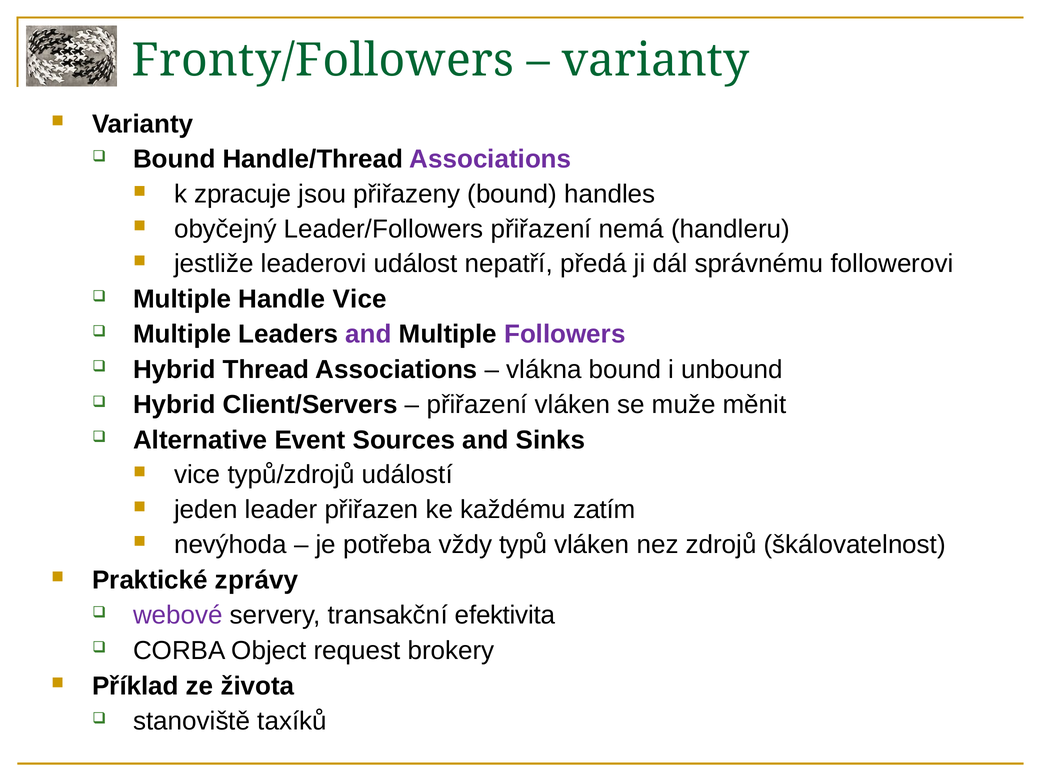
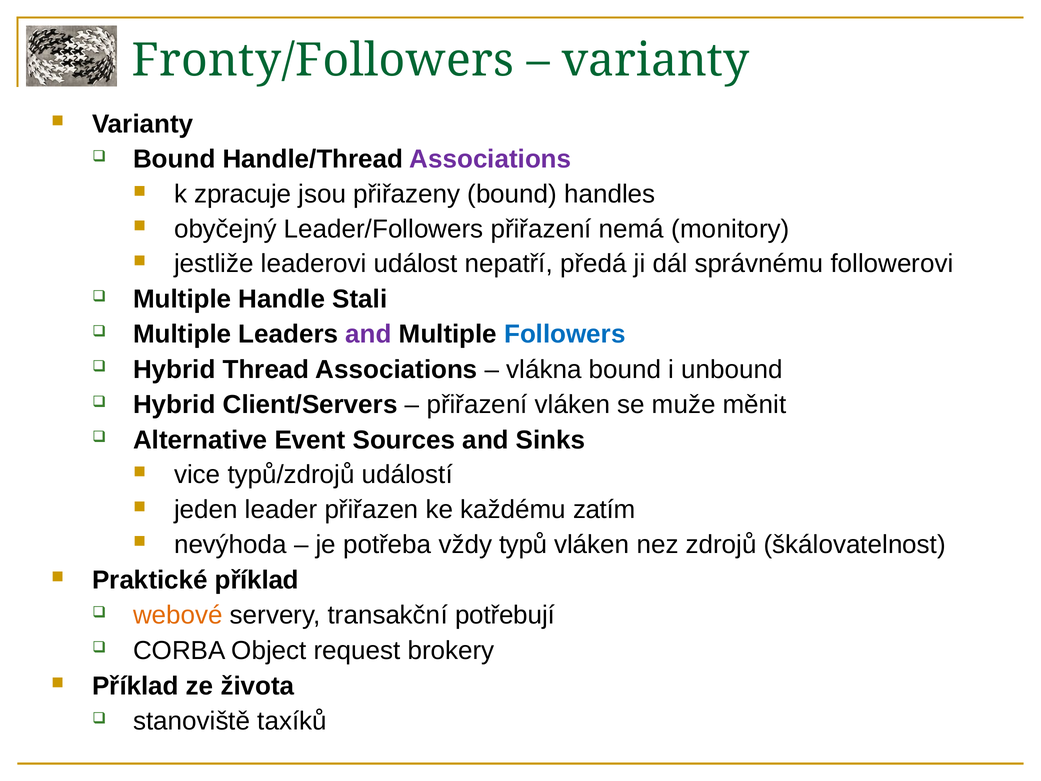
handleru: handleru -> monitory (730, 229)
Handle Vice: Vice -> Stali (360, 299)
Followers colour: purple -> blue (565, 334)
Praktické zprávy: zprávy -> příklad (257, 580)
webové colour: purple -> orange (178, 615)
efektivita: efektivita -> potřebují (505, 615)
